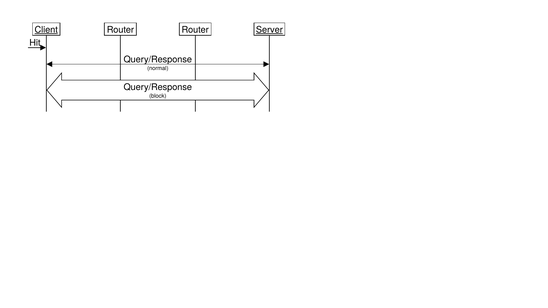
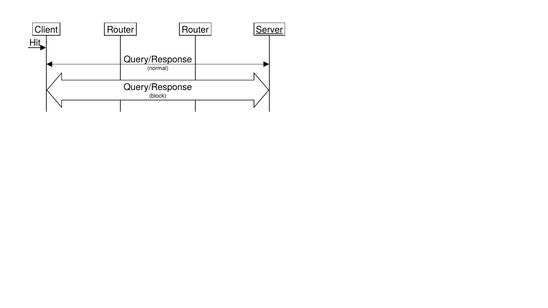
Client underline: present -> none (46, 30)
